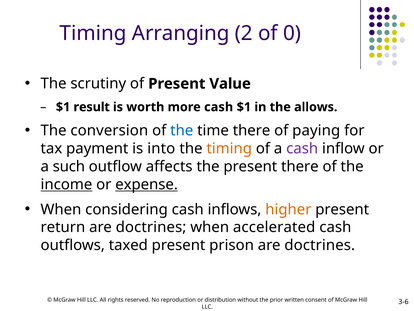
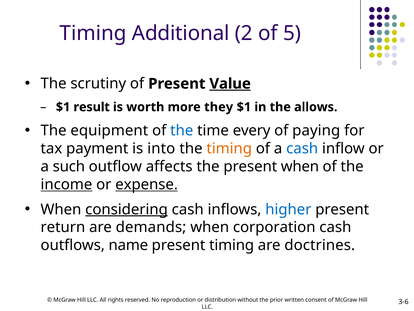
Arranging: Arranging -> Additional (181, 33)
0: 0 -> 5 (292, 33)
Value underline: none -> present (230, 84)
more cash: cash -> they (219, 107)
conversion: conversion -> equipment (109, 130)
time there: there -> every (252, 130)
cash colour: purple -> blue (302, 148)
present there: there -> when (300, 166)
considering underline: none -> present (127, 209)
higher colour: orange -> blue (288, 209)
doctrines: doctrines -> demands (151, 227)
accelerated: accelerated -> corporation (274, 227)
taxed: taxed -> name (128, 245)
present prison: prison -> timing (232, 245)
